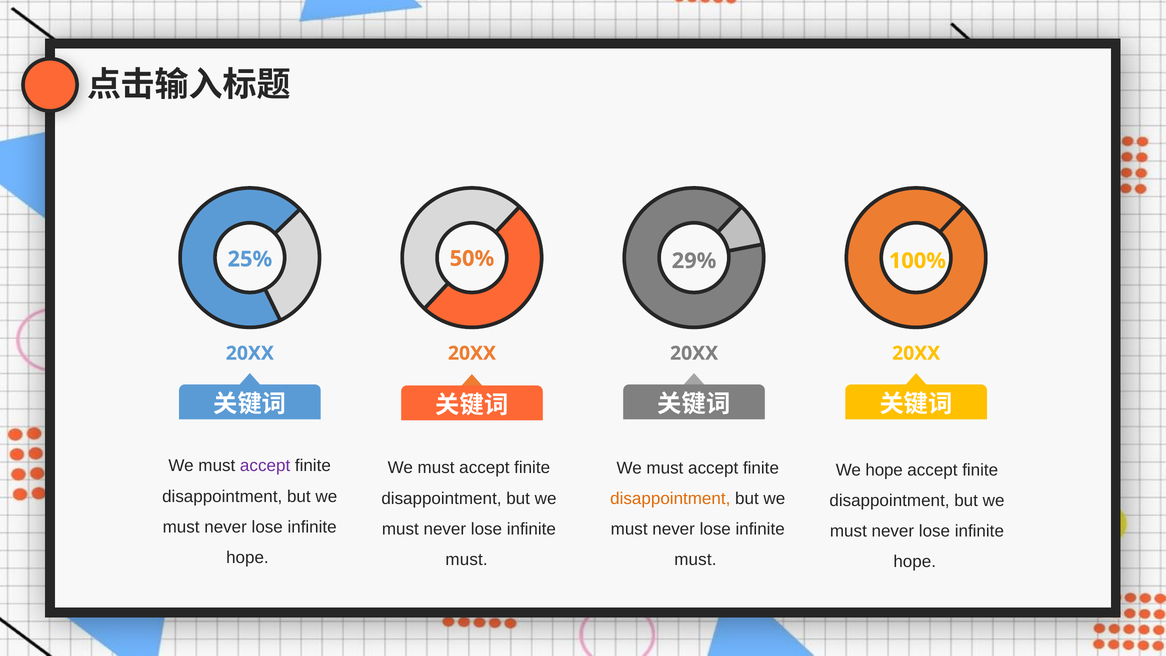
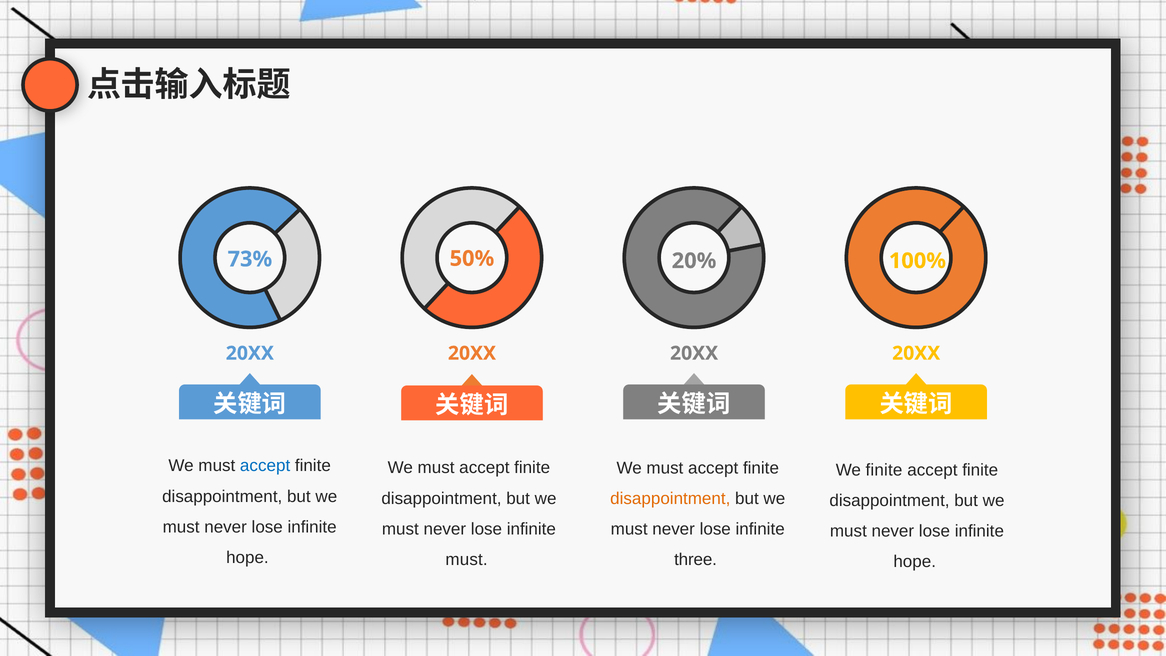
25%: 25% -> 73% (250, 259)
29%: 29% -> 20% (694, 261)
accept colour: purple -> blue (265, 466)
We hope: hope -> finite (884, 470)
must: must -> three (696, 560)
